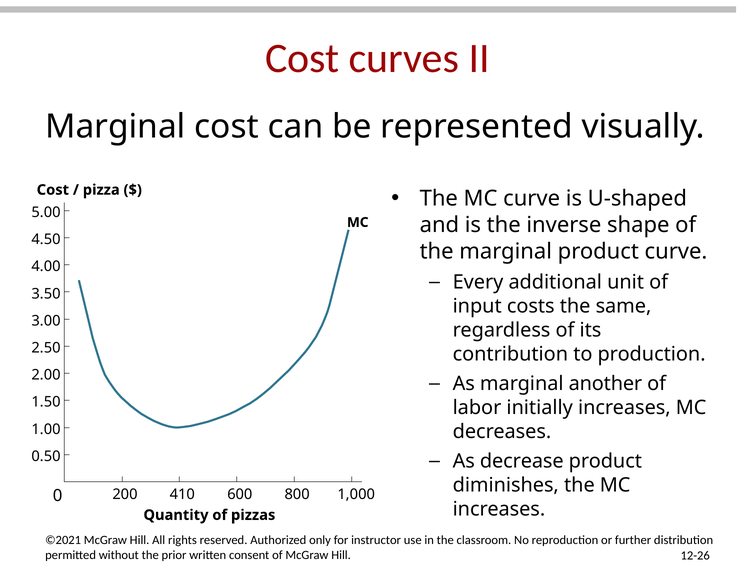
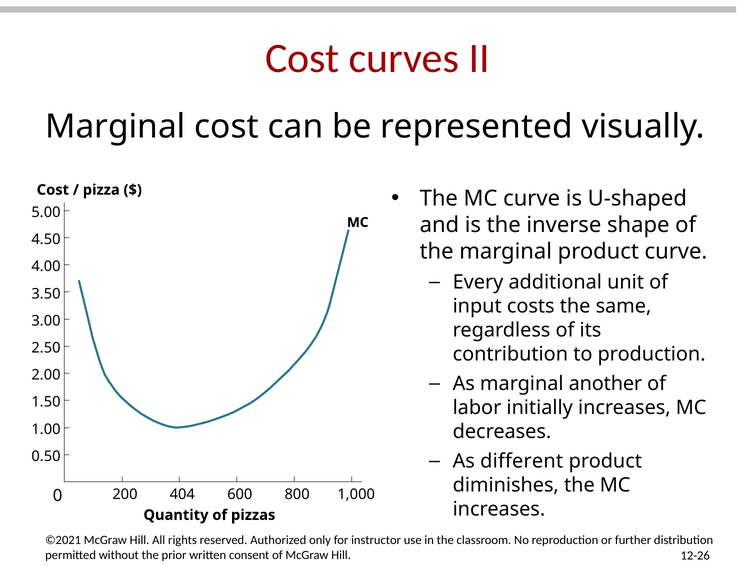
decrease: decrease -> different (522, 461)
410: 410 -> 404 (182, 495)
